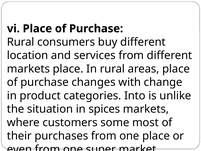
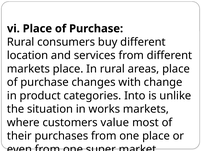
spices: spices -> works (104, 109)
some: some -> value (115, 122)
